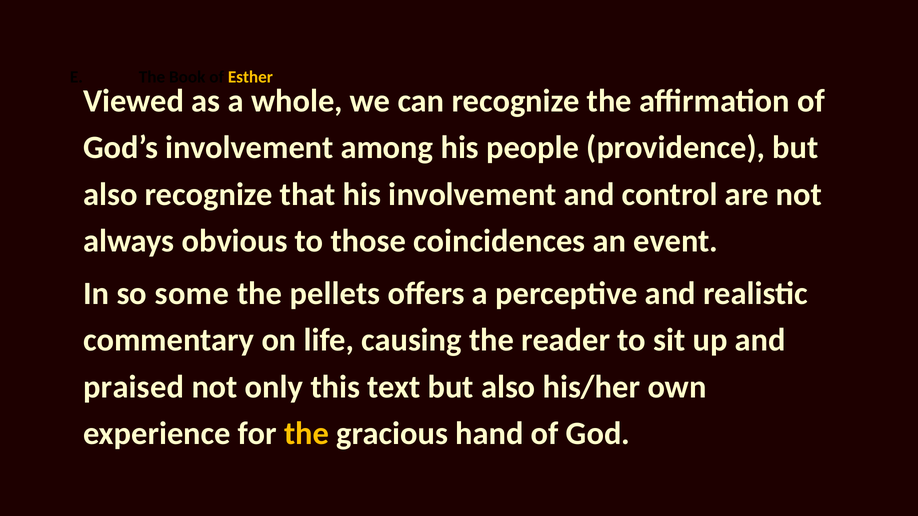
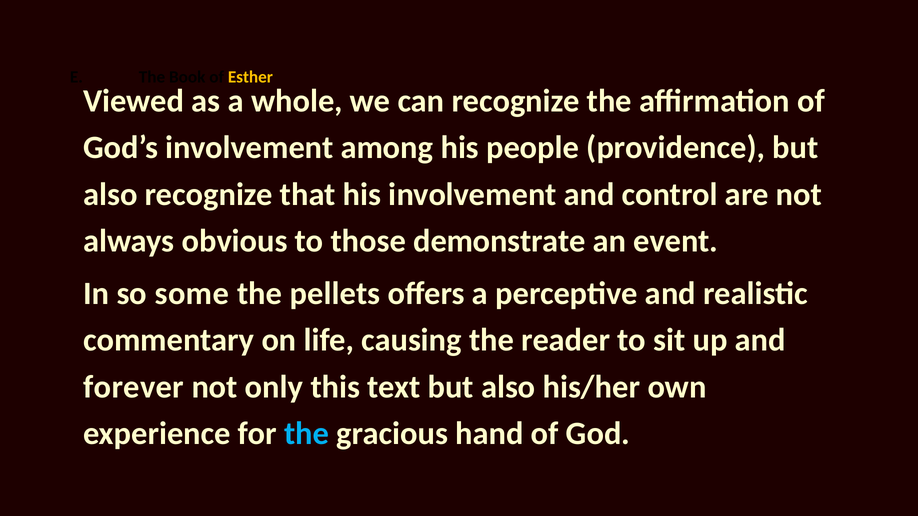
coincidences: coincidences -> demonstrate (499, 241)
praised: praised -> forever (134, 387)
the colour: yellow -> light blue (307, 434)
